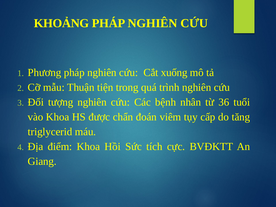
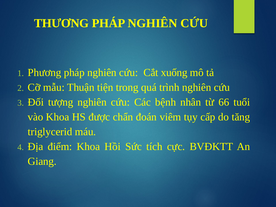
KHOẢNG: KHOẢNG -> THƯƠNG (61, 23)
36: 36 -> 66 (224, 102)
